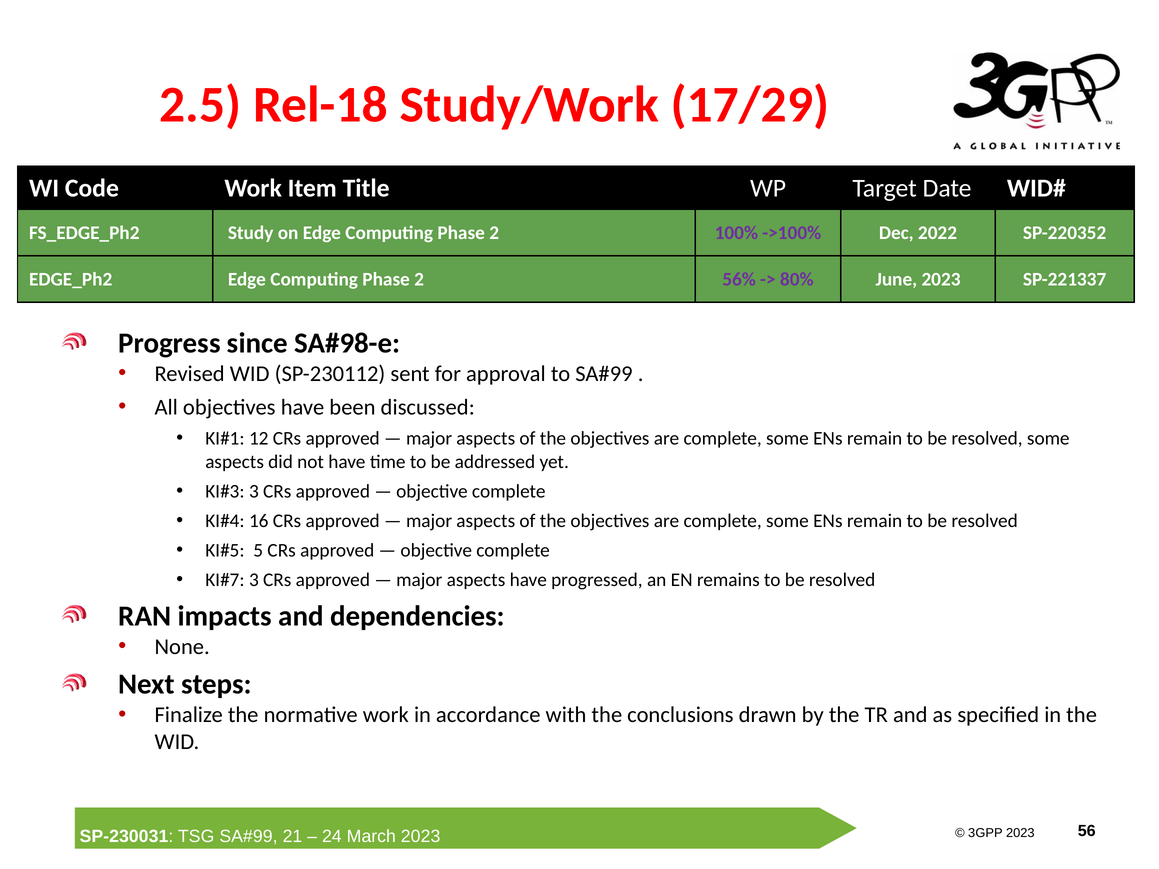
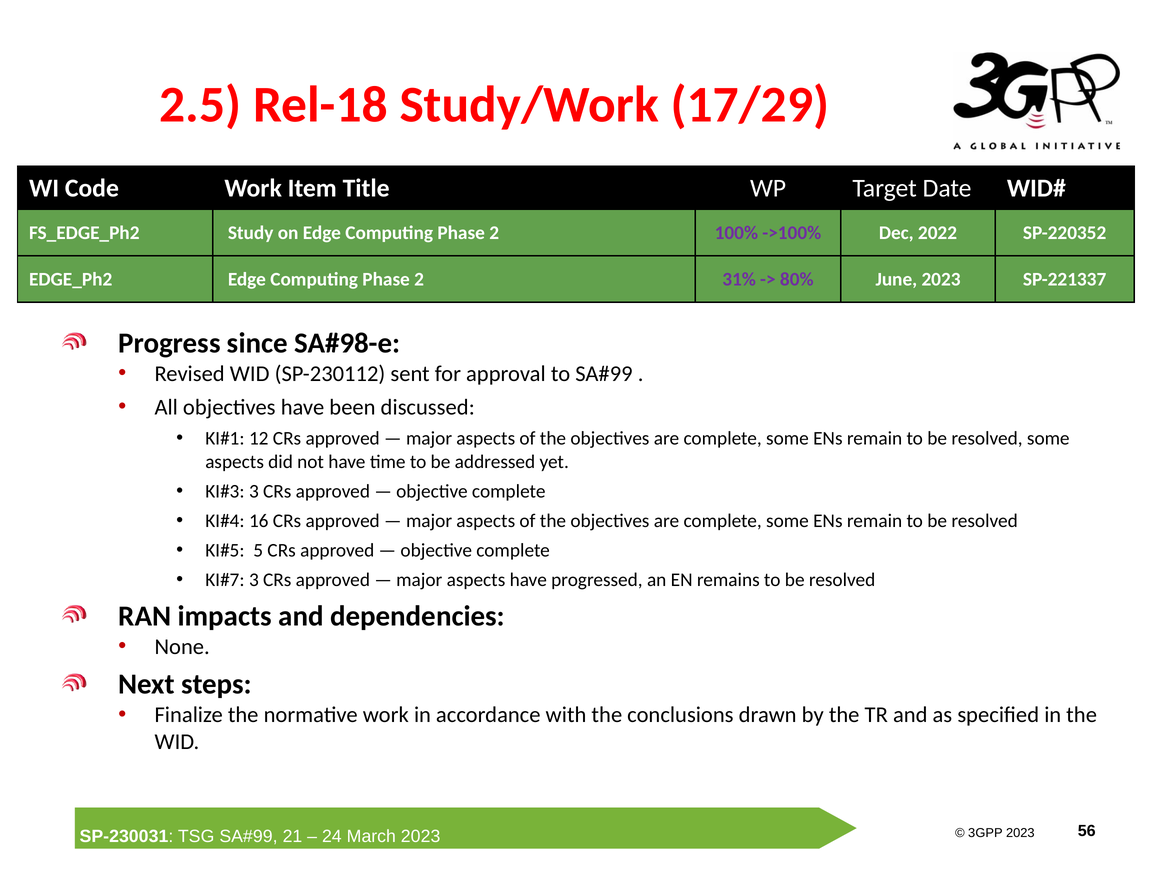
56%: 56% -> 31% (739, 279)
